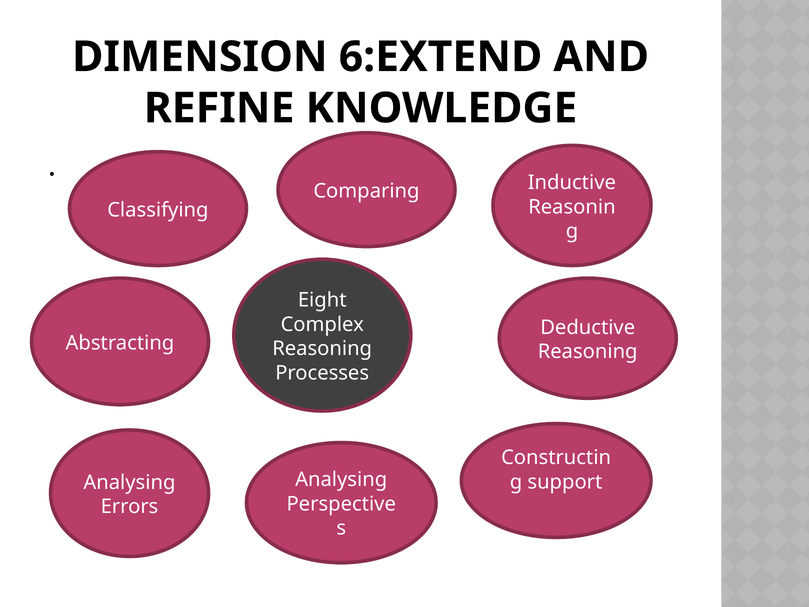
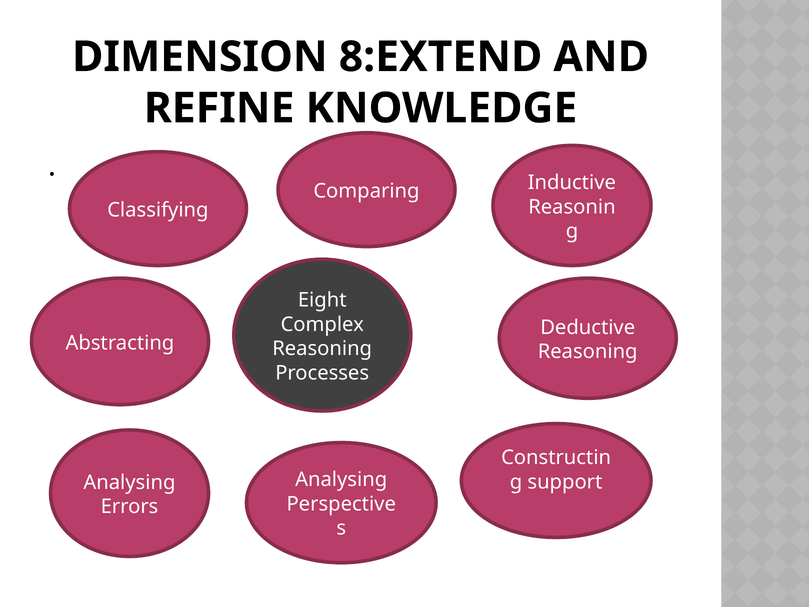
6:EXTEND: 6:EXTEND -> 8:EXTEND (441, 57)
